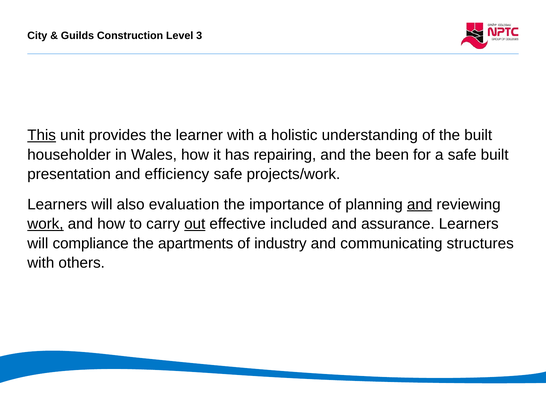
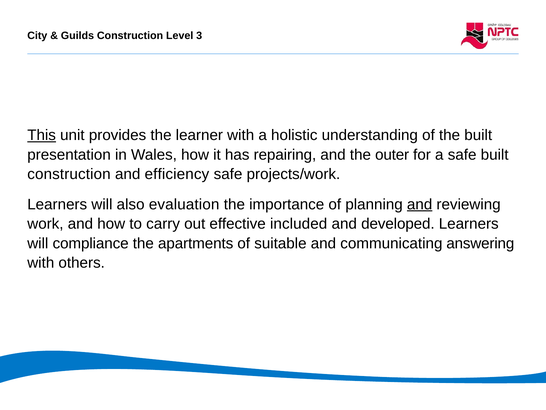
householder: householder -> presentation (69, 155)
been: been -> outer (392, 155)
presentation: presentation -> construction (69, 174)
work underline: present -> none (45, 224)
out underline: present -> none (195, 224)
assurance: assurance -> developed (398, 224)
industry: industry -> suitable (280, 243)
structures: structures -> answering (480, 243)
